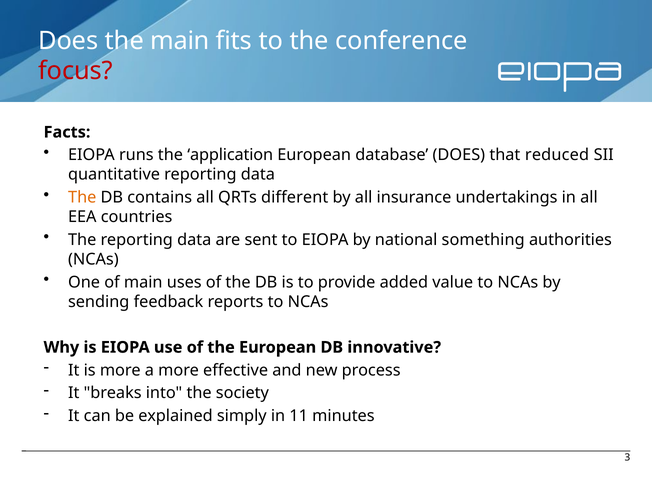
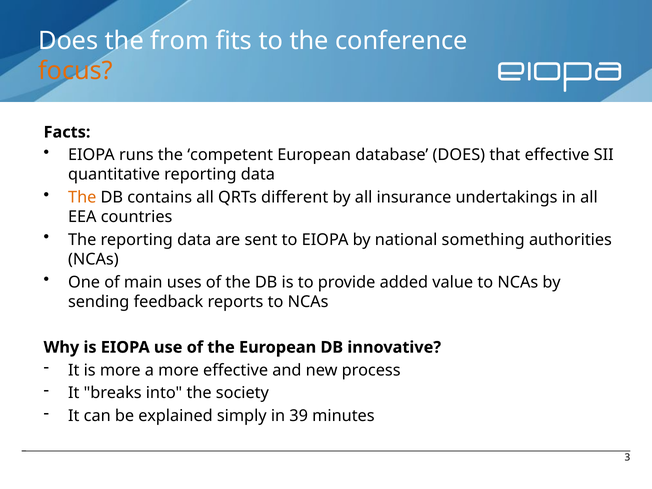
the main: main -> from (180, 41)
focus colour: red -> orange (76, 71)
application: application -> competent (230, 155)
that reduced: reduced -> effective (557, 155)
11: 11 -> 39 (299, 416)
